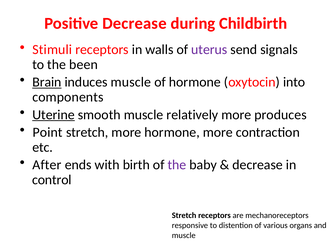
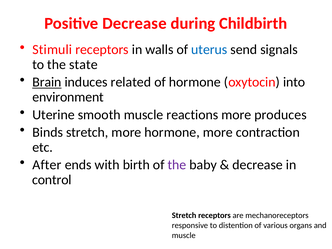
uterus colour: purple -> blue (209, 50)
been: been -> state (83, 65)
induces muscle: muscle -> related (131, 82)
components: components -> environment (68, 97)
Uterine underline: present -> none (54, 115)
relatively: relatively -> reactions (192, 115)
Point: Point -> Binds (48, 132)
